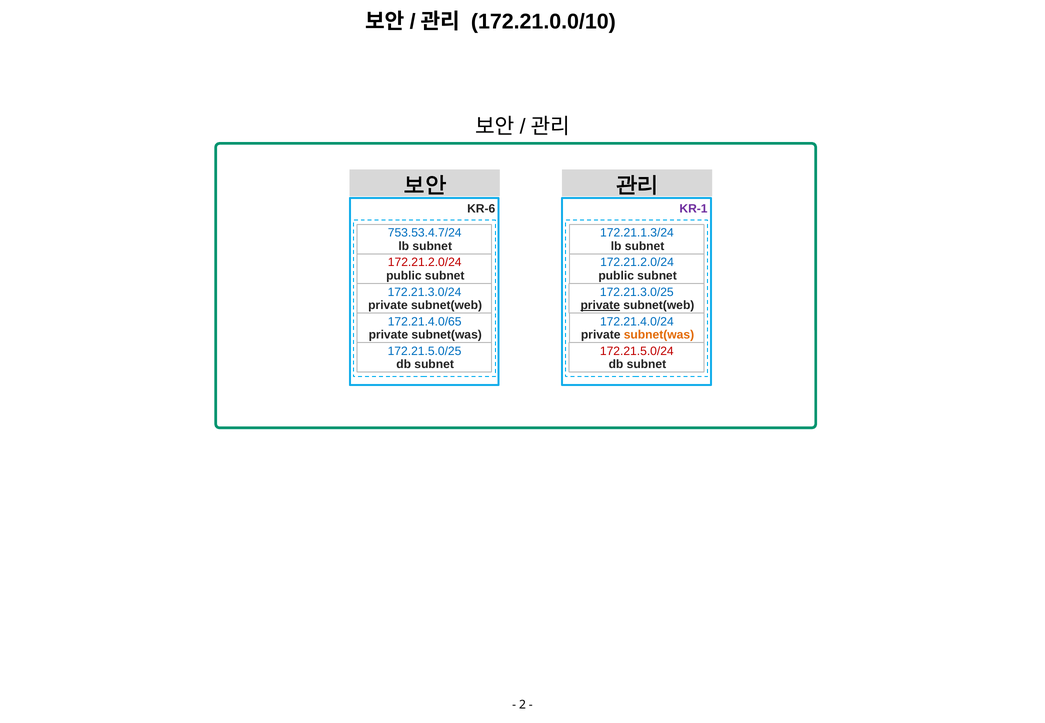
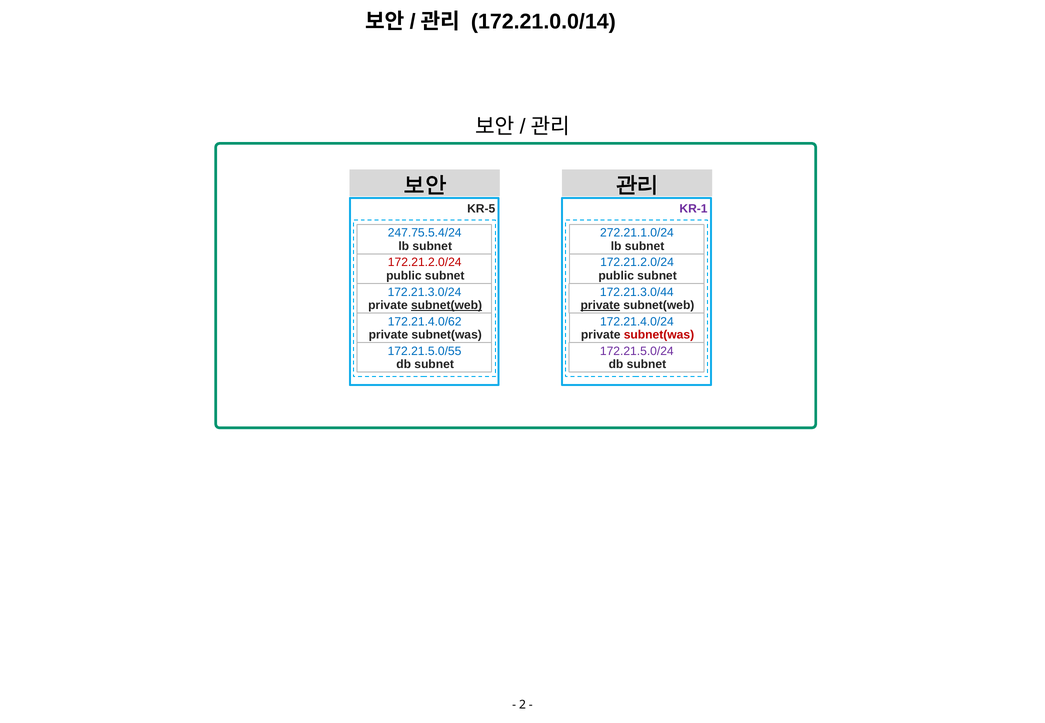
172.21.0.0/10: 172.21.0.0/10 -> 172.21.0.0/14 (543, 22)
KR-6: KR-6 -> KR-5 (481, 209)
753.53.4.7/24: 753.53.4.7/24 -> 247.75.5.4/24 (425, 233)
172.21.1.3/24: 172.21.1.3/24 -> 272.21.1.0/24 (637, 233)
172.21.3.0/25: 172.21.3.0/25 -> 172.21.3.0/44 (637, 292)
subnet(web underline: none -> present (447, 305)
172.21.4.0/65: 172.21.4.0/65 -> 172.21.4.0/62 (425, 322)
subnet(was colour: orange -> red (659, 335)
172.21.5.0/25: 172.21.5.0/25 -> 172.21.5.0/55 (425, 351)
172.21.5.0/24 colour: red -> purple (637, 351)
